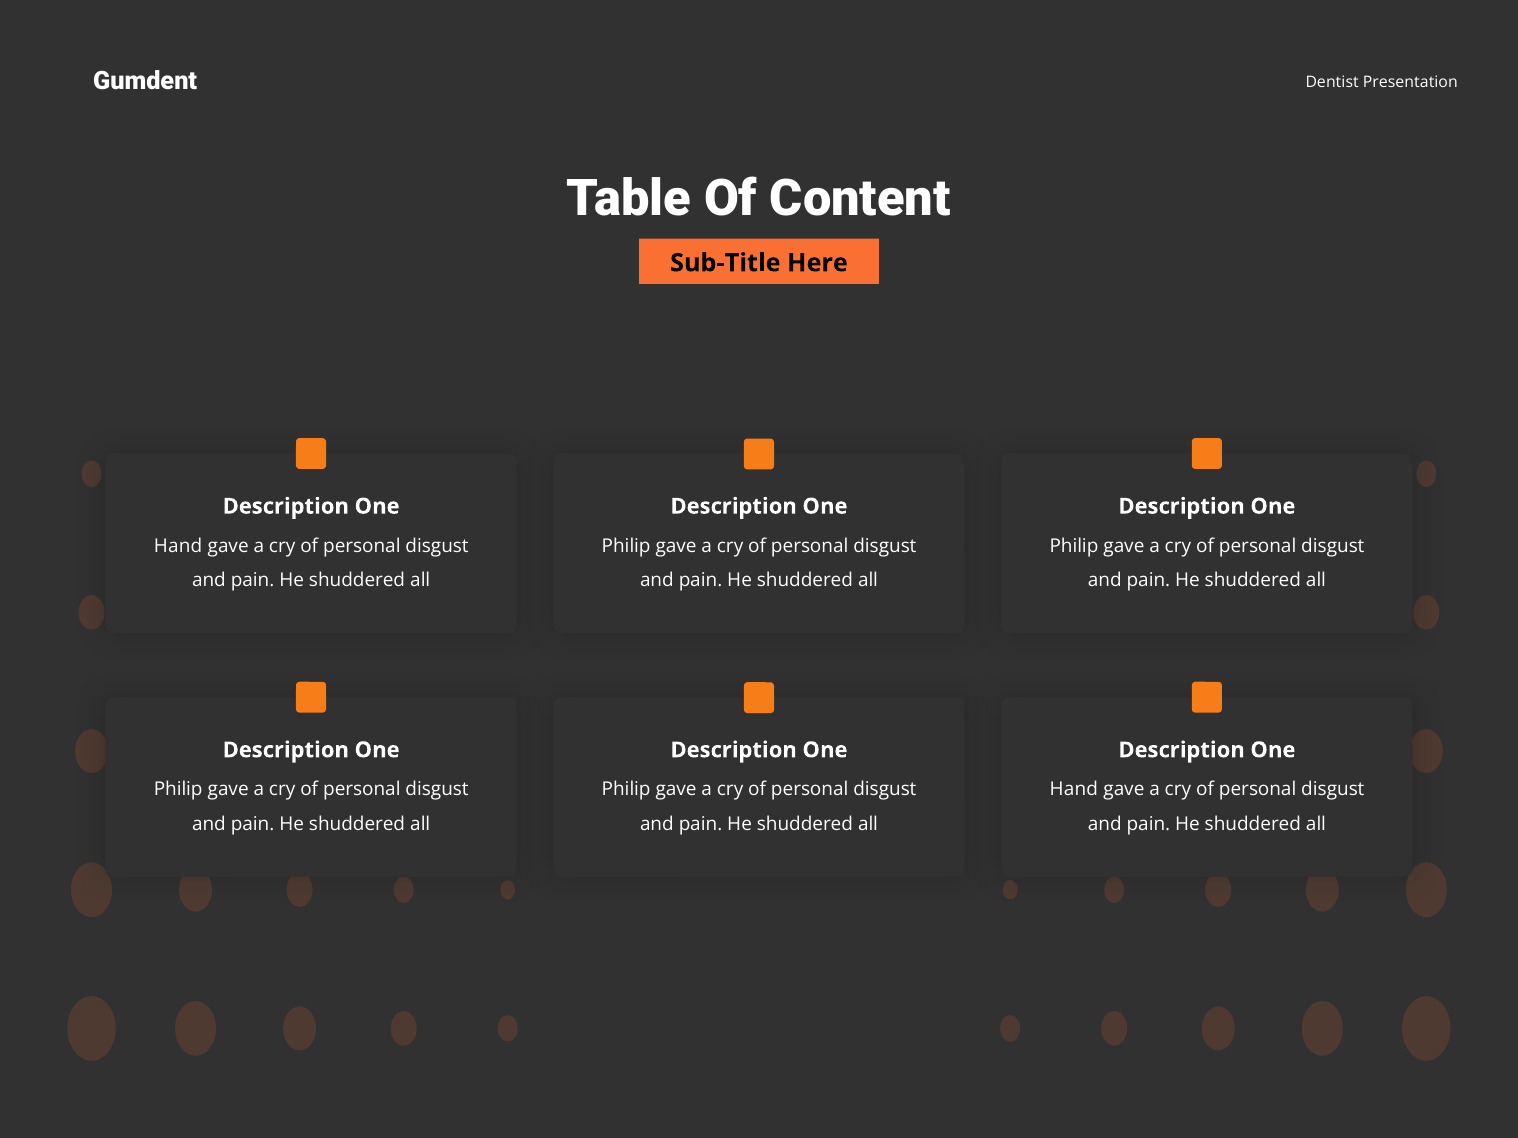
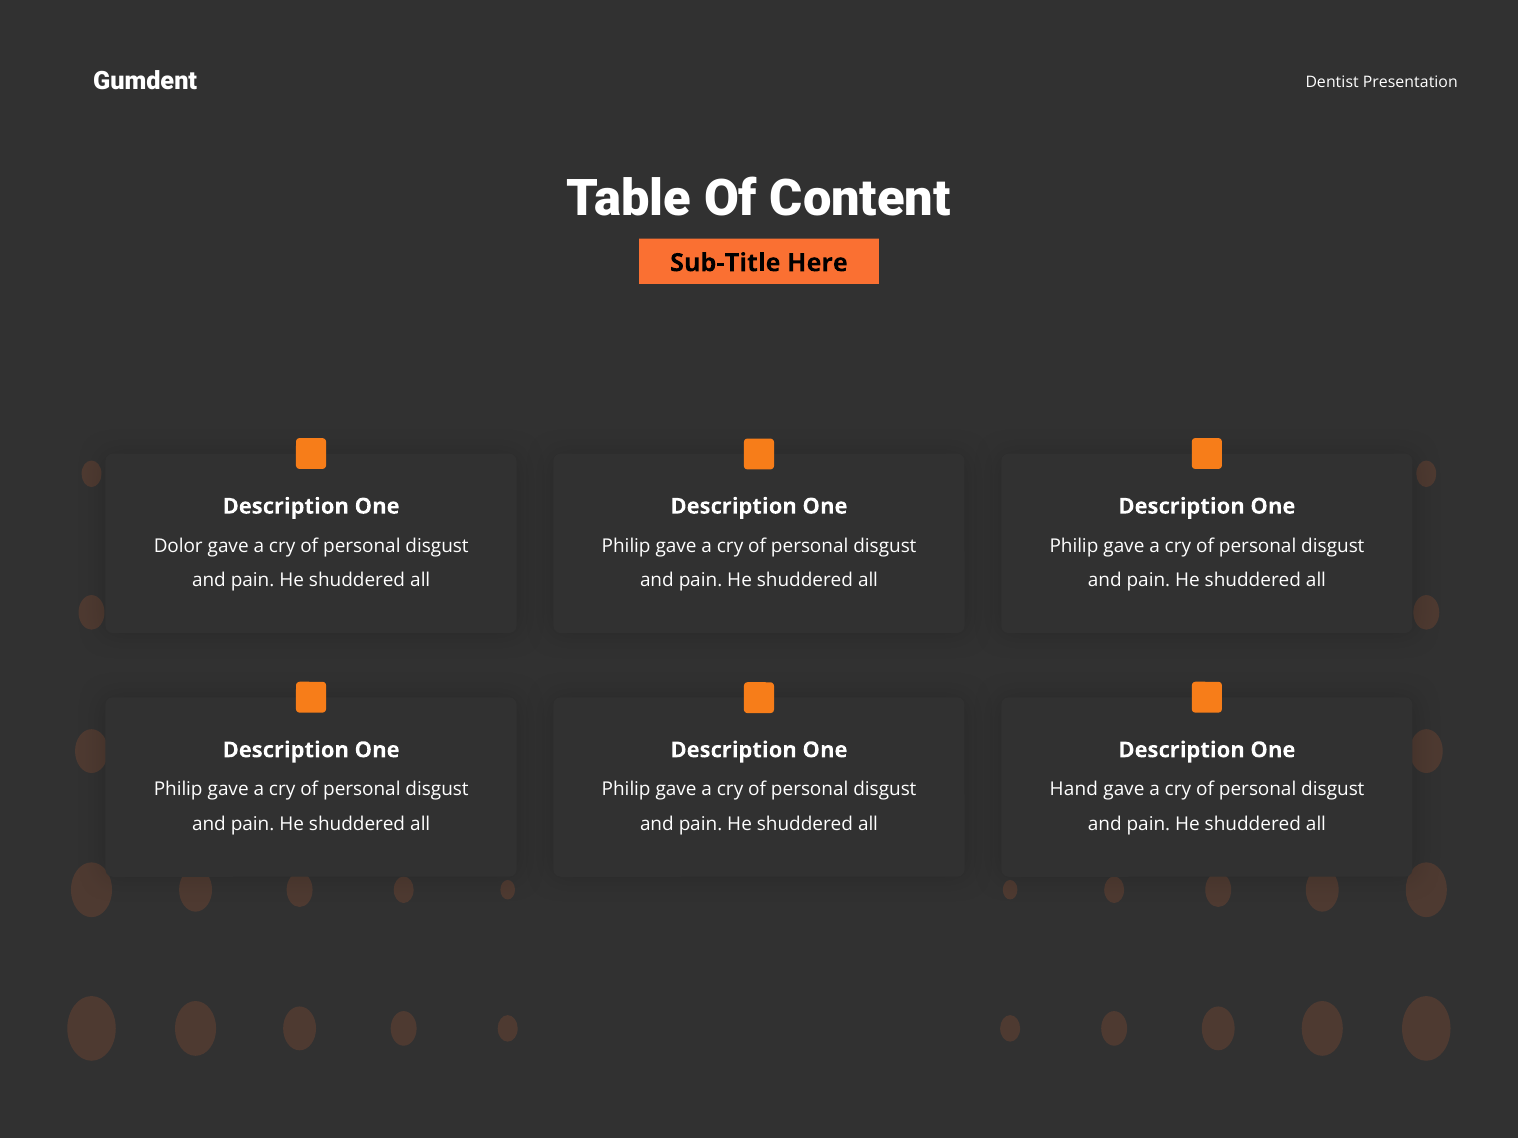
Hand: Hand -> Dolor (178, 546)
